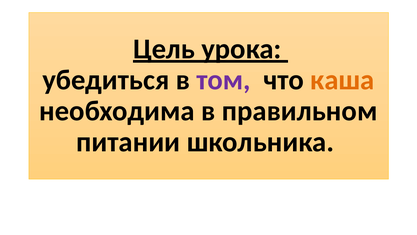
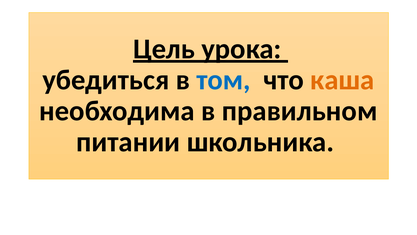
том colour: purple -> blue (224, 80)
